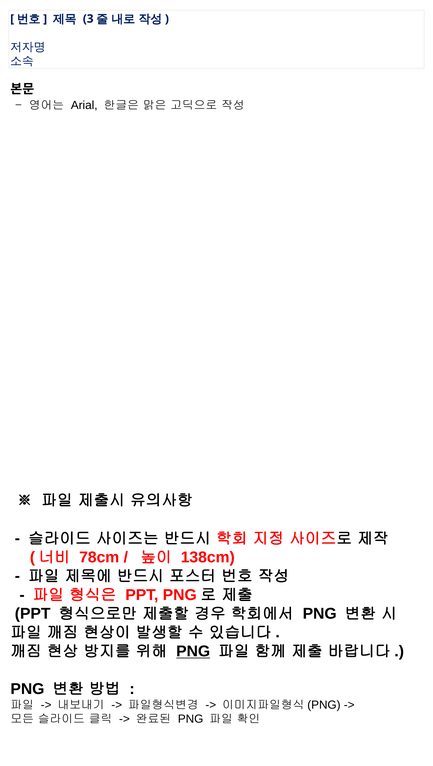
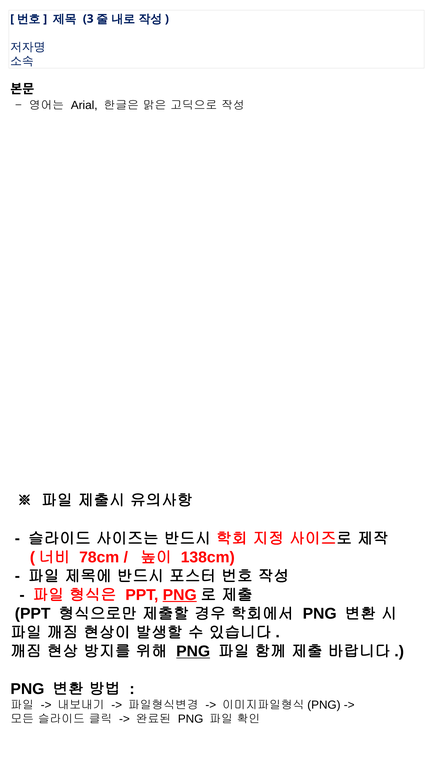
PNG underline: none -> present (180, 595)
